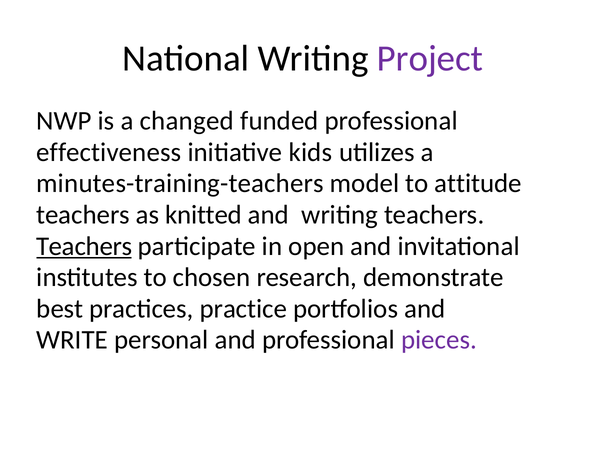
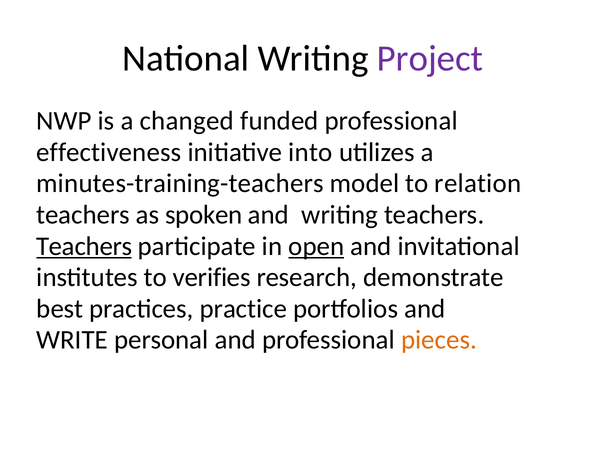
kids: kids -> into (310, 152)
attitude: attitude -> relation (478, 183)
knitted: knitted -> spoken (204, 215)
open underline: none -> present (316, 246)
chosen: chosen -> verifies (212, 277)
pieces colour: purple -> orange (439, 340)
